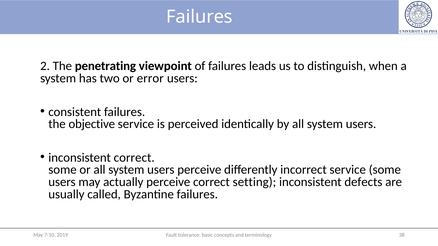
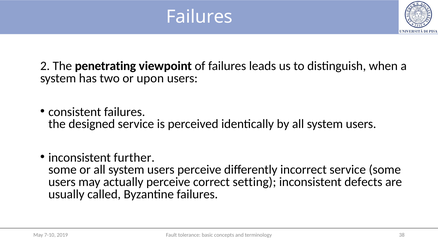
error: error -> upon (150, 78)
objective: objective -> designed (92, 124)
inconsistent correct: correct -> further (134, 158)
